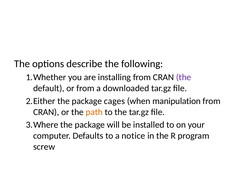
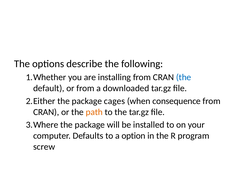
the colour: purple -> blue (184, 77)
manipulation: manipulation -> consequence (177, 101)
notice: notice -> option (133, 136)
